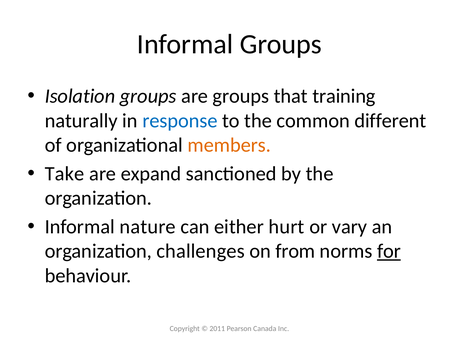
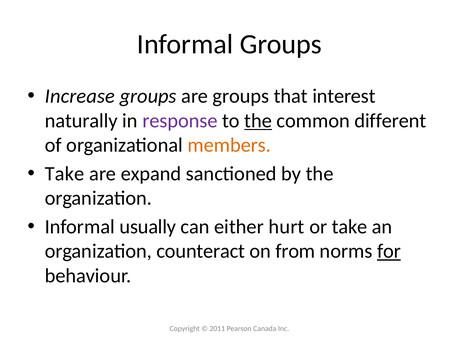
Isolation: Isolation -> Increase (80, 96)
training: training -> interest (344, 96)
response colour: blue -> purple (180, 121)
the underline: none -> present (258, 121)
nature: nature -> usually (148, 227)
or vary: vary -> take (350, 227)
challenges: challenges -> counteract (201, 251)
